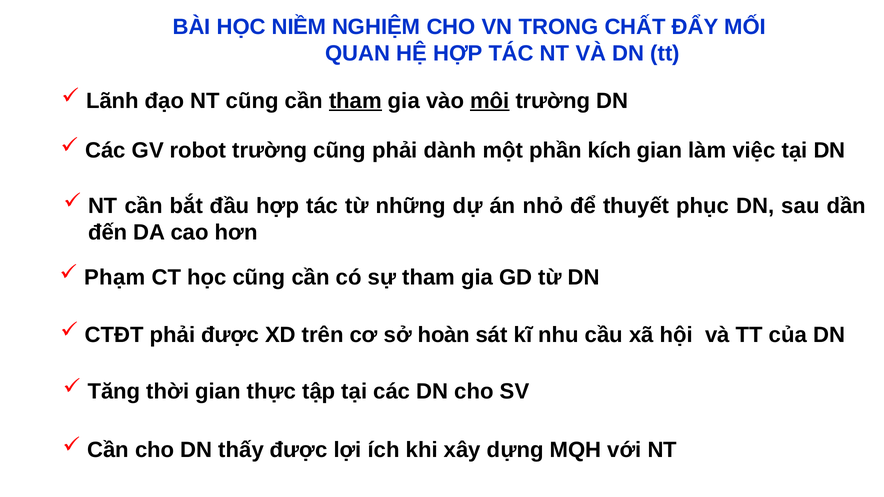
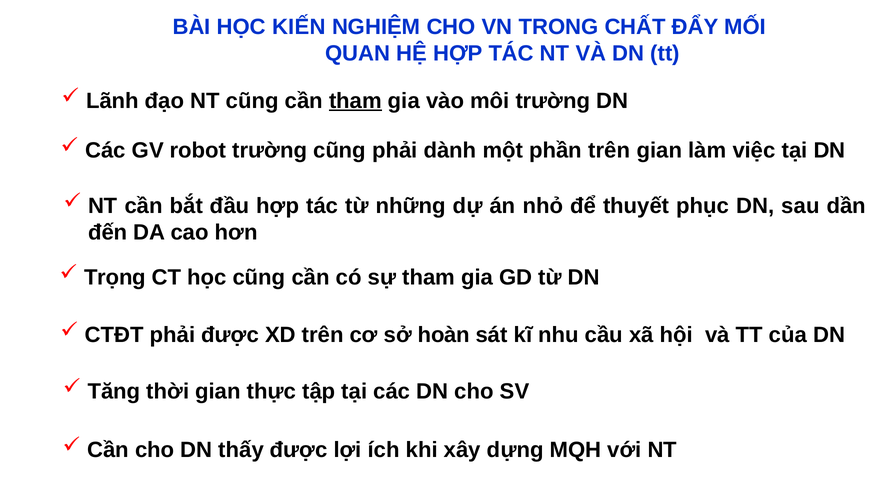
NIỀM: NIỀM -> KIẾN (299, 27)
môi underline: present -> none (490, 101)
phần kích: kích -> trên (609, 151)
Phạm: Phạm -> Trọng (115, 278)
